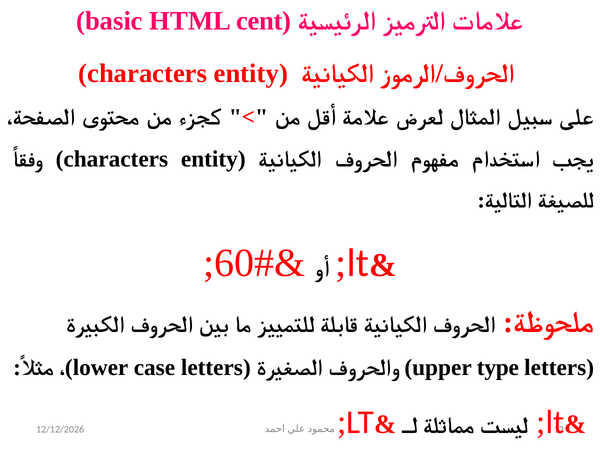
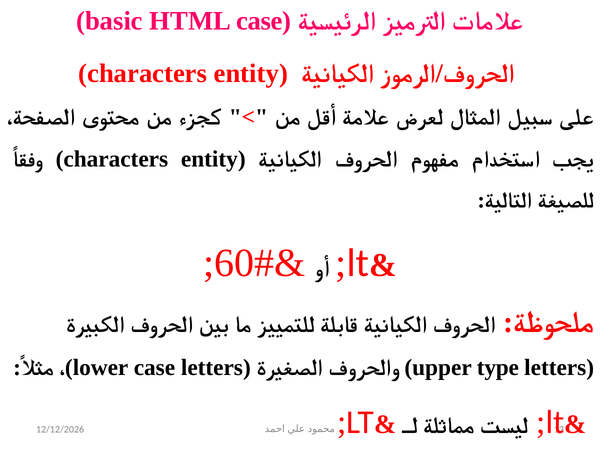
HTML cent: cent -> case (259, 21)
